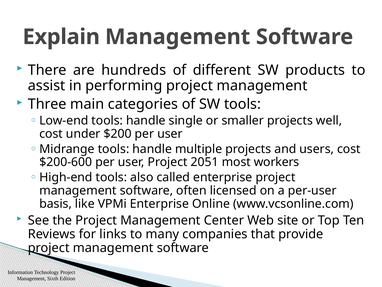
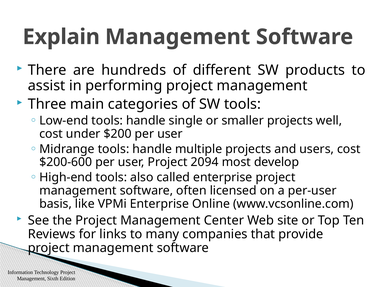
2051: 2051 -> 2094 (205, 162)
workers: workers -> develop (277, 162)
